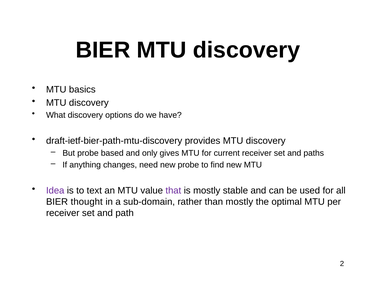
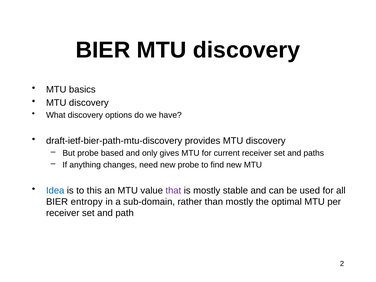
Idea colour: purple -> blue (55, 191)
text: text -> this (94, 191)
thought: thought -> entropy (87, 202)
